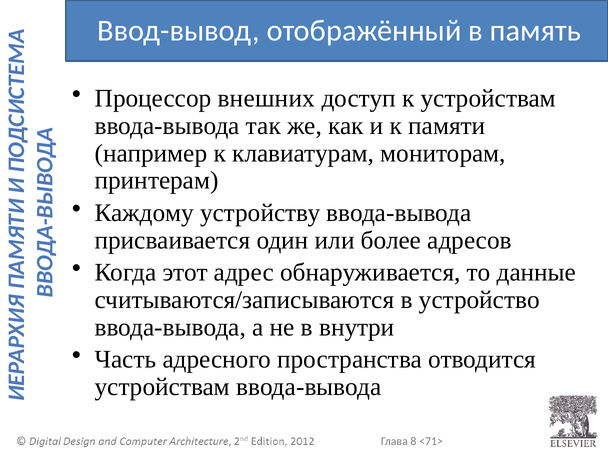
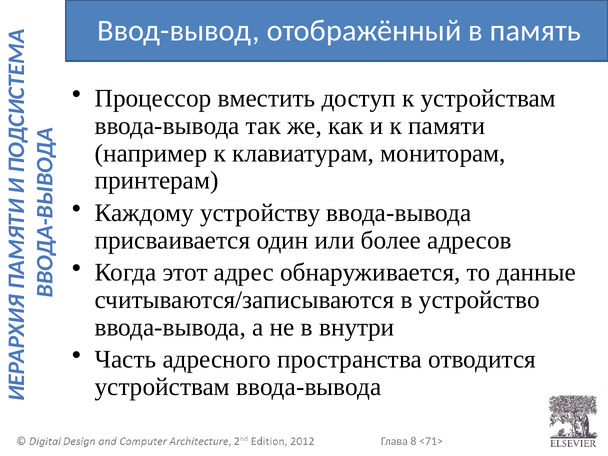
внешних: внешних -> вместить (267, 99)
